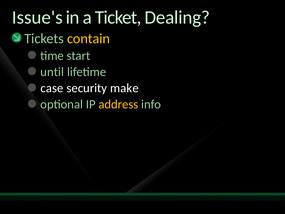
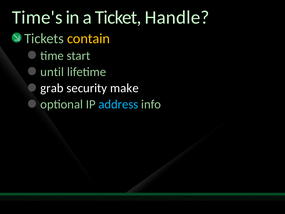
Issue's: Issue's -> Time's (37, 17)
Dealing: Dealing -> Handle (177, 17)
case: case -> grab (52, 88)
address colour: yellow -> light blue (118, 104)
